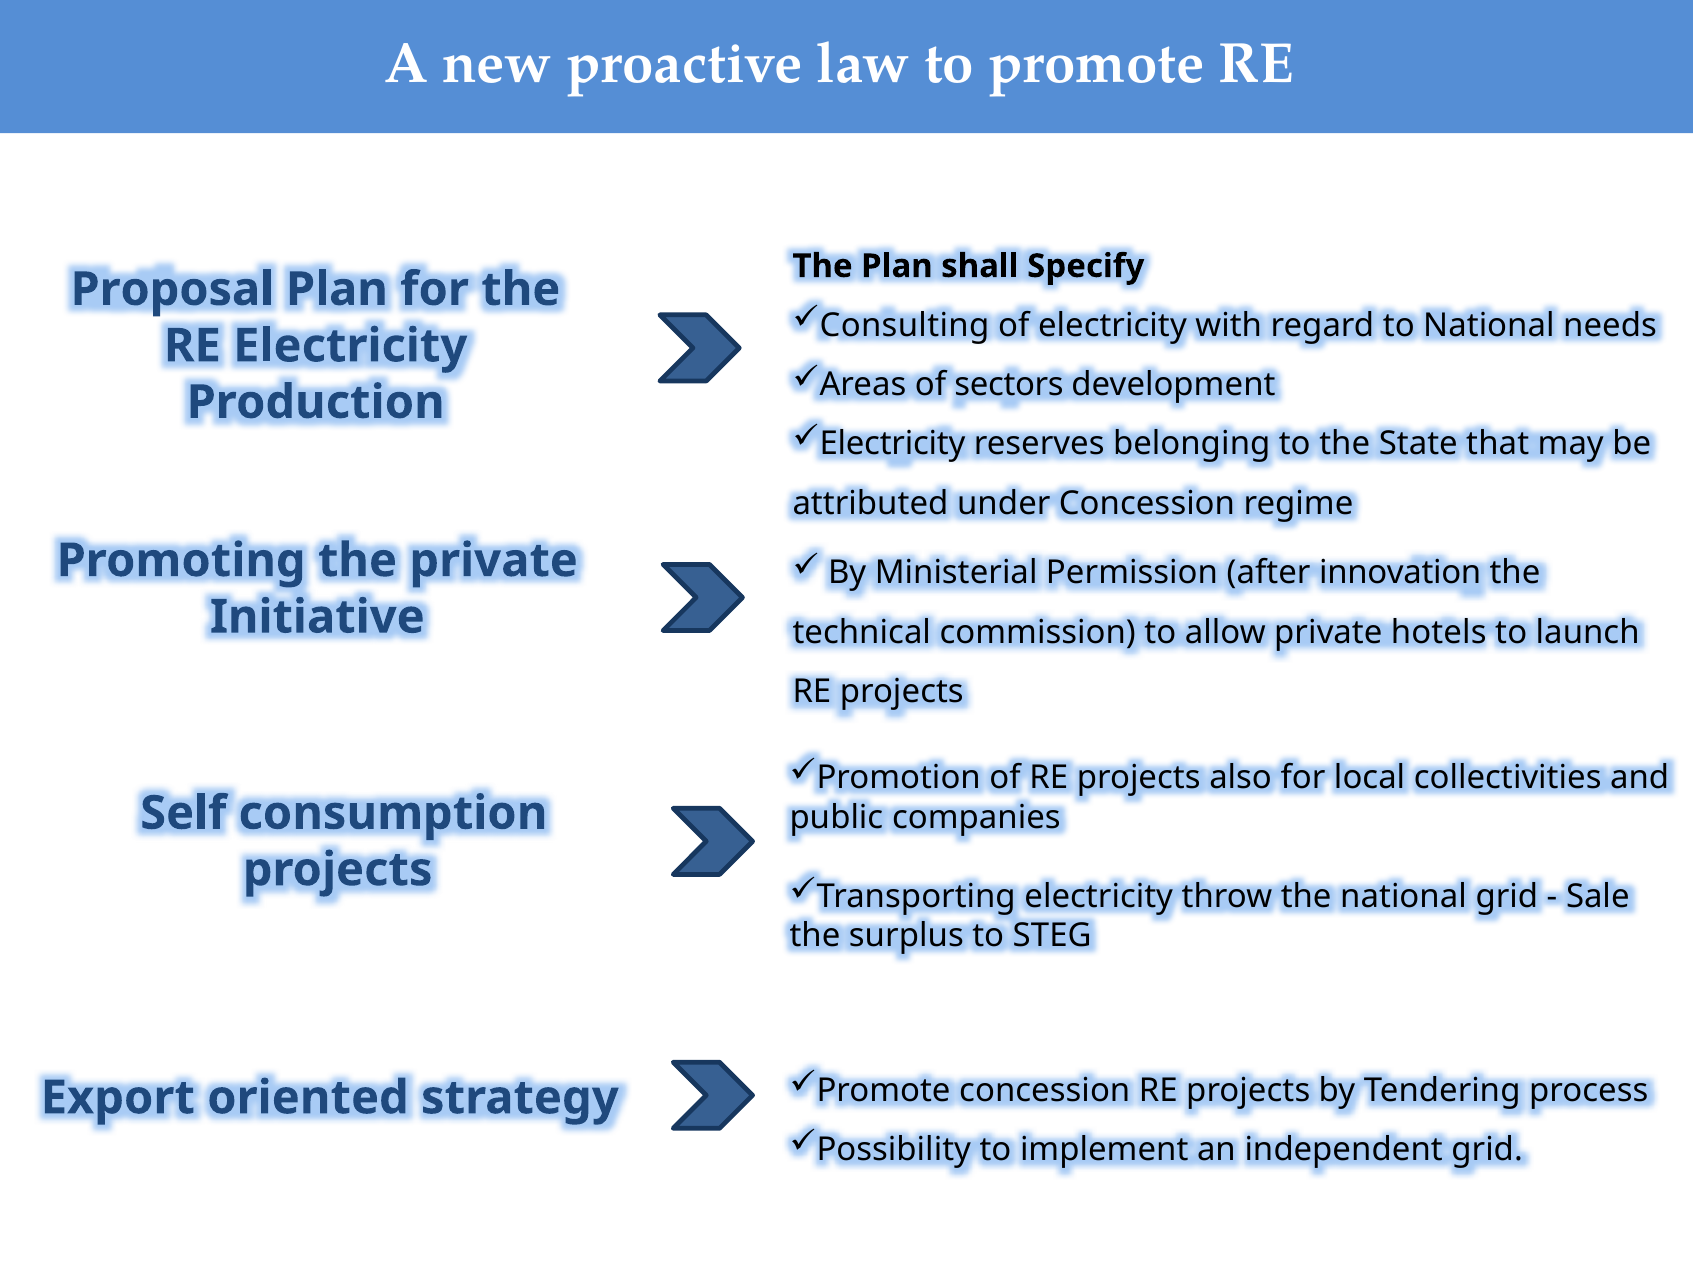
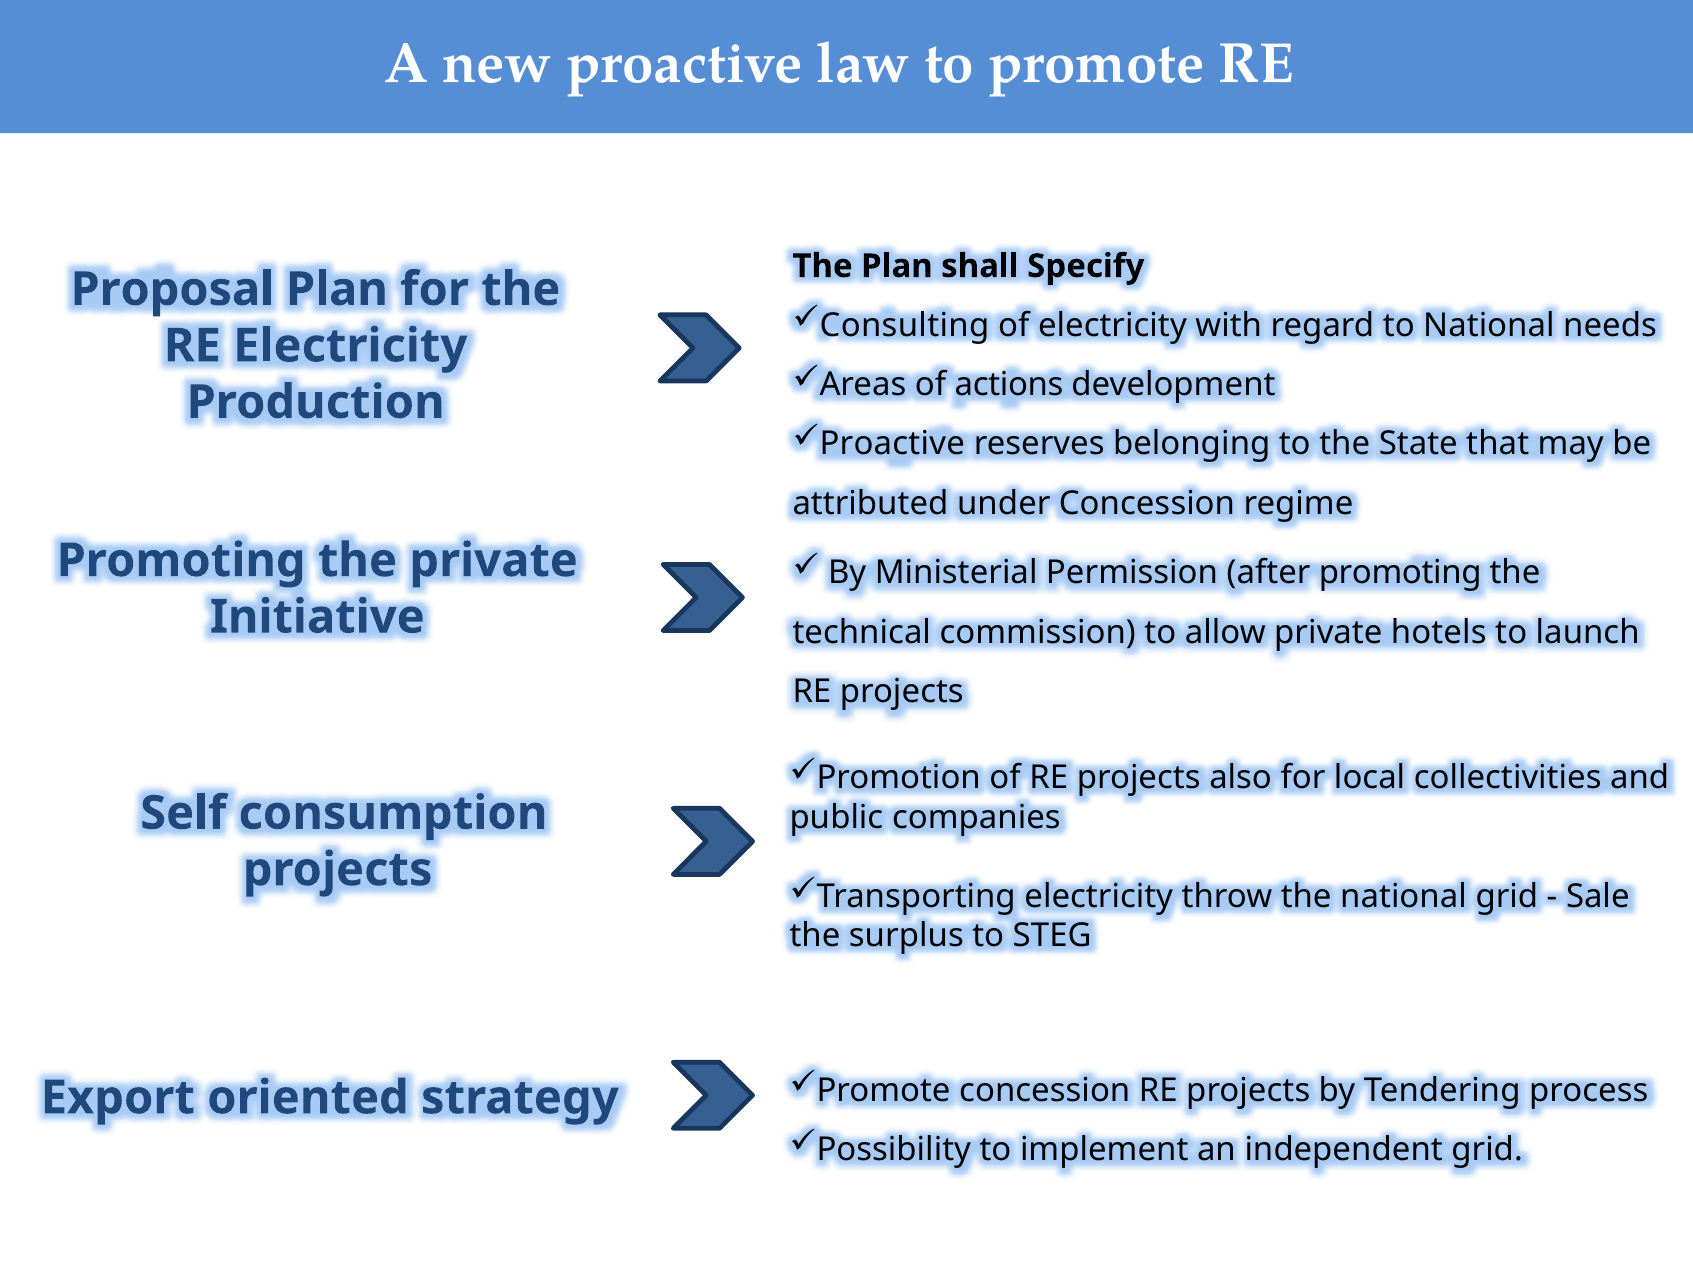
sectors: sectors -> actions (1009, 385)
Electricity: Electricity -> Proactive (892, 444)
after innovation: innovation -> promoting (1400, 573)
